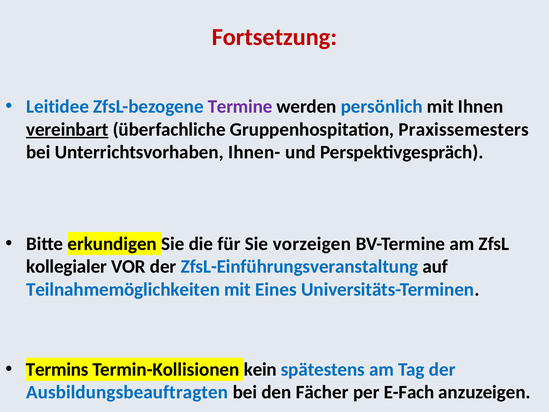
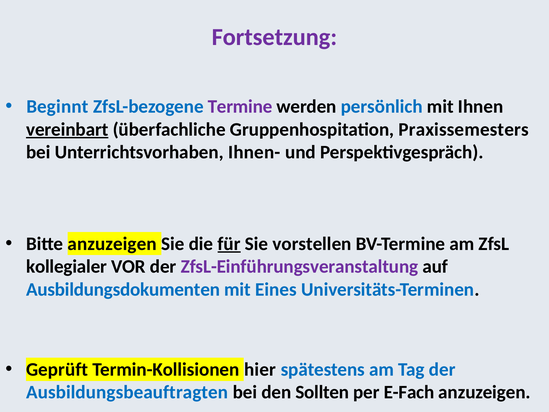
Fortsetzung colour: red -> purple (274, 37)
Leitidee: Leitidee -> Beginnt (57, 107)
Bitte erkundigen: erkundigen -> anzuzeigen (112, 244)
für underline: none -> present (229, 244)
vorzeigen: vorzeigen -> vorstellen (312, 244)
ZfsL-Einführungsveranstaltung colour: blue -> purple (299, 266)
Teilnahmemöglichkeiten: Teilnahmemöglichkeiten -> Ausbildungsdokumenten (123, 289)
Termins: Termins -> Geprüft (57, 369)
kein: kein -> hier (260, 369)
Fächer: Fächer -> Sollten (322, 392)
